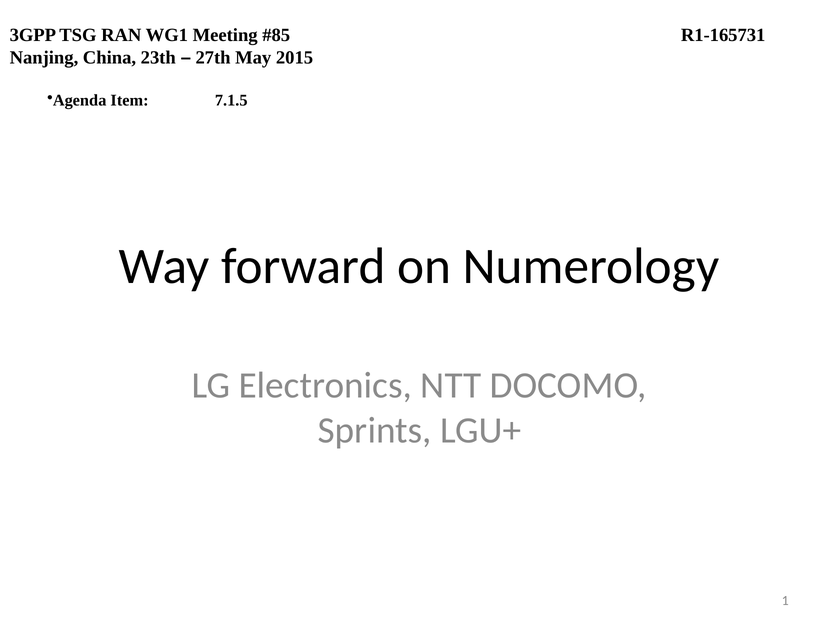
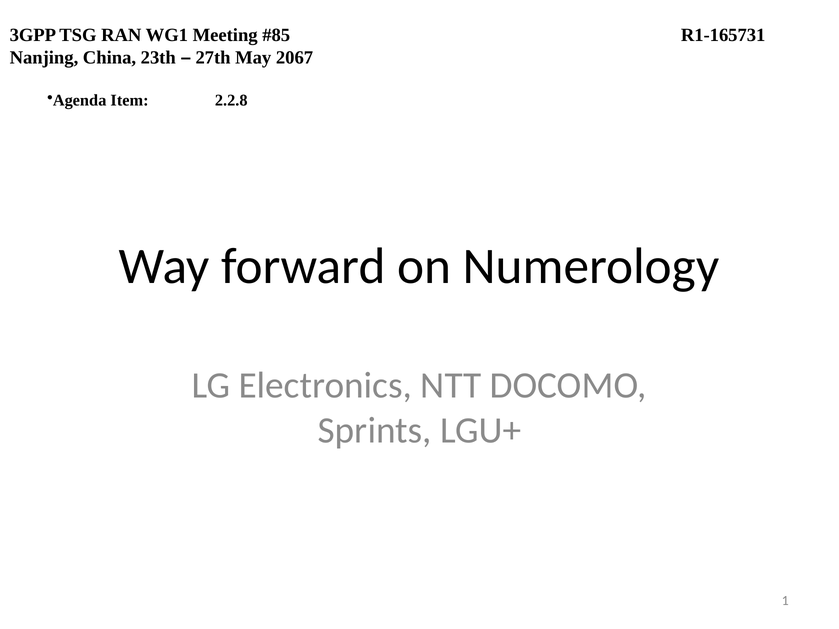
2015: 2015 -> 2067 (295, 58)
7.1.5: 7.1.5 -> 2.2.8 (231, 100)
